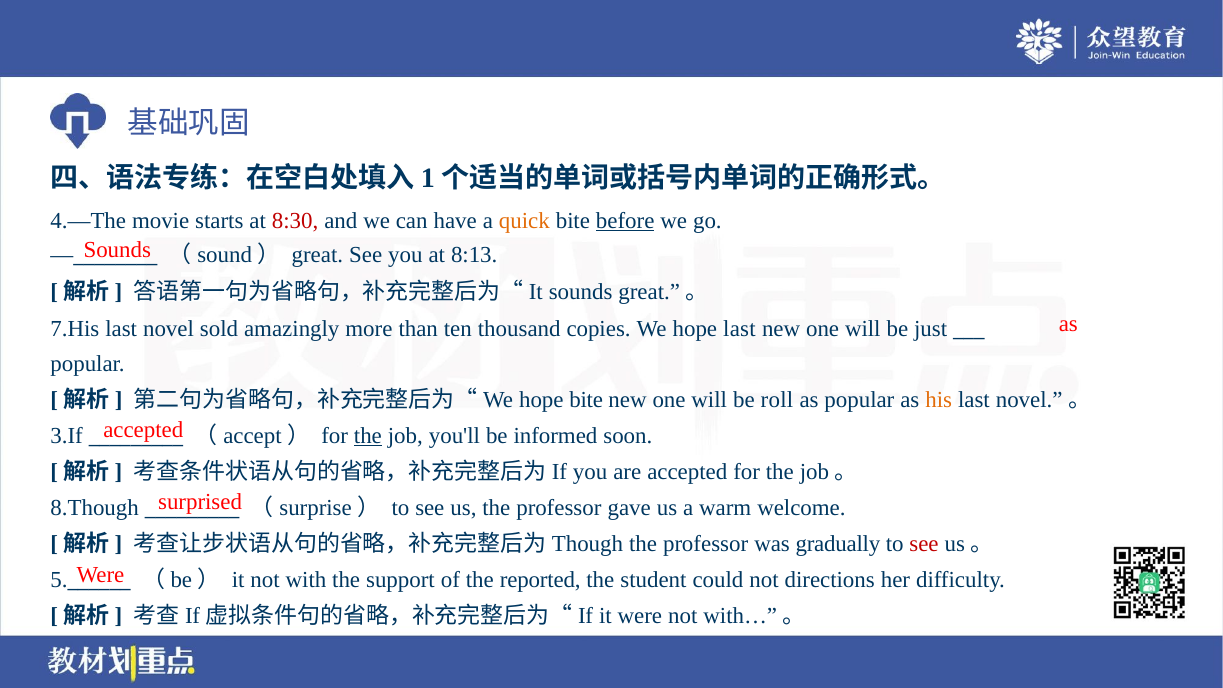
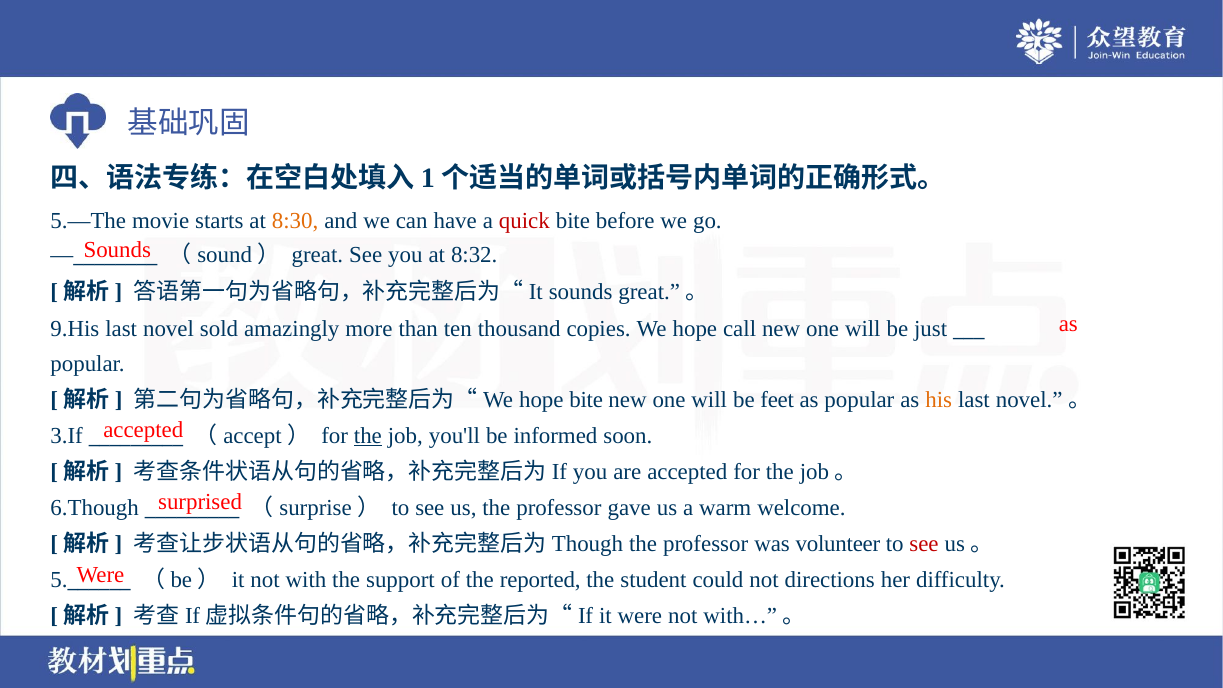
4.—The: 4.—The -> 5.—The (88, 221)
8:30 colour: red -> orange (295, 221)
quick colour: orange -> red (524, 221)
before underline: present -> none (625, 221)
8:13: 8:13 -> 8:32 (474, 255)
7.His: 7.His -> 9.His (75, 329)
hope last: last -> call (740, 329)
roll: roll -> feet (777, 400)
8.Though: 8.Though -> 6.Though (95, 508)
gradually: gradually -> volunteer (838, 544)
